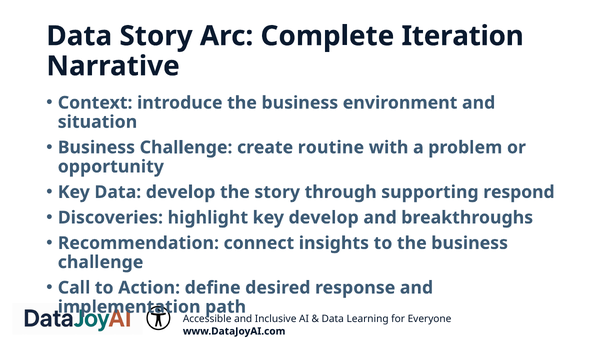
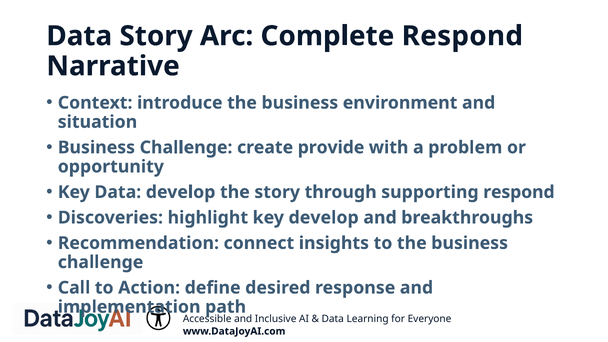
Complete Iteration: Iteration -> Respond (462, 36)
routine: routine -> provide (331, 147)
